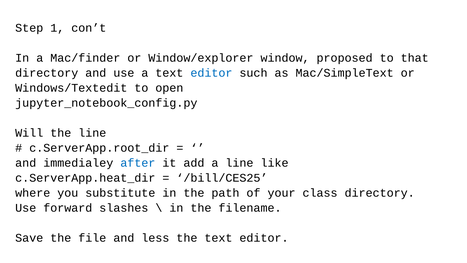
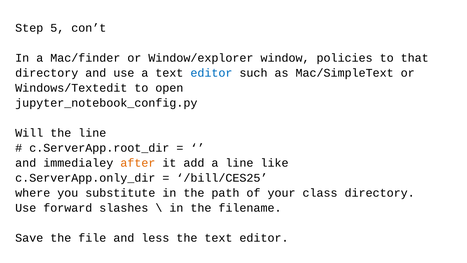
1: 1 -> 5 (57, 28)
proposed: proposed -> policies (345, 58)
after colour: blue -> orange (138, 163)
c.ServerApp.heat_dir: c.ServerApp.heat_dir -> c.ServerApp.only_dir (85, 178)
